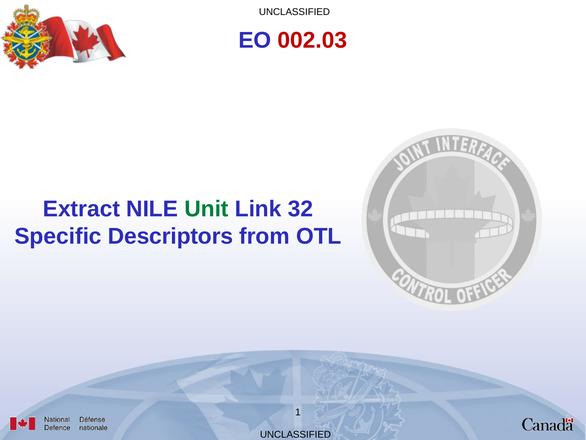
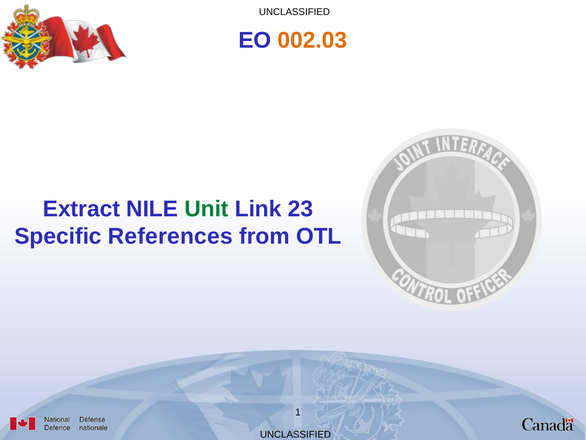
002.03 colour: red -> orange (312, 40)
32: 32 -> 23 (301, 209)
Descriptors: Descriptors -> References (170, 236)
